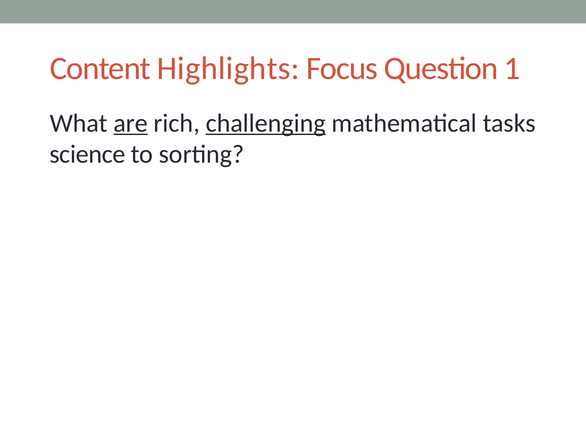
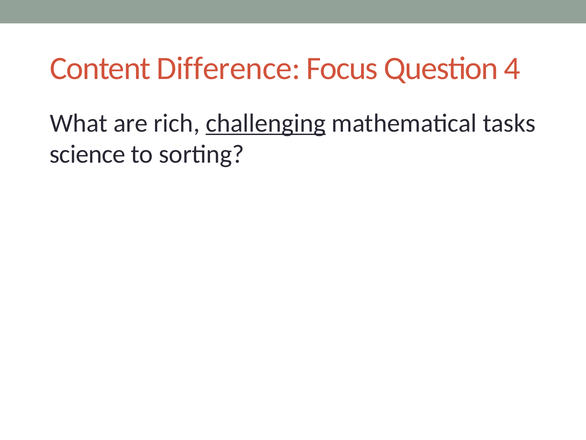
Highlights: Highlights -> Difference (228, 68)
1: 1 -> 4 (512, 68)
are underline: present -> none (131, 123)
